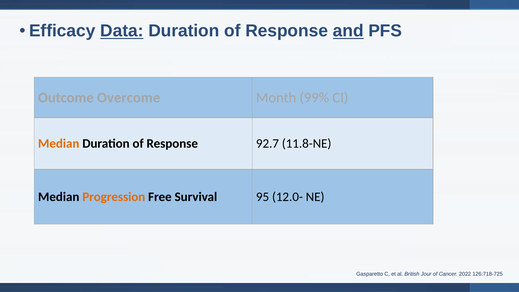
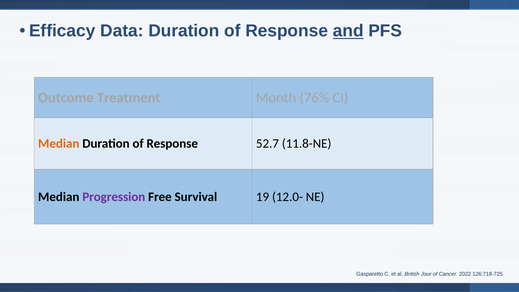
Data underline: present -> none (122, 31)
Overcome: Overcome -> Treatment (129, 98)
99%: 99% -> 76% (314, 98)
92.7: 92.7 -> 52.7 (267, 144)
Progression colour: orange -> purple (114, 197)
95: 95 -> 19 (263, 197)
